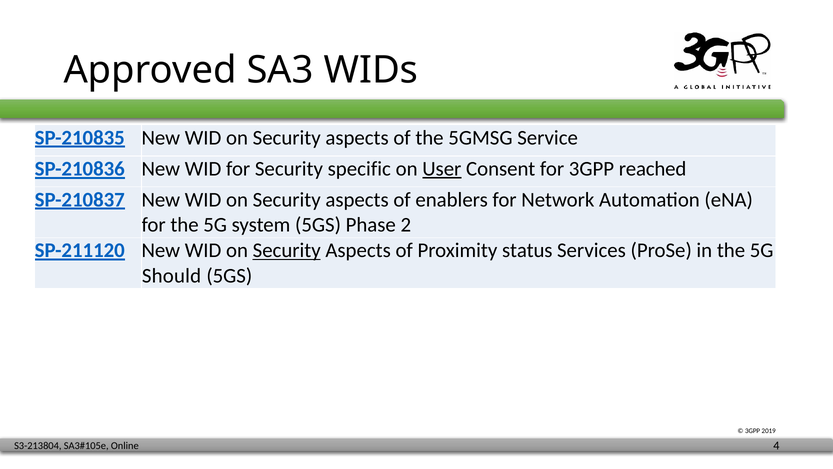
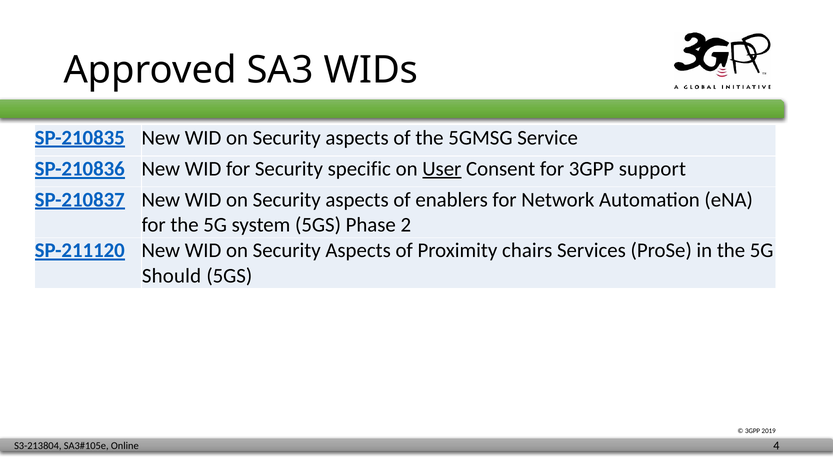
reached: reached -> support (652, 169)
Security underline: present -> none (287, 250)
status: status -> chairs (527, 250)
